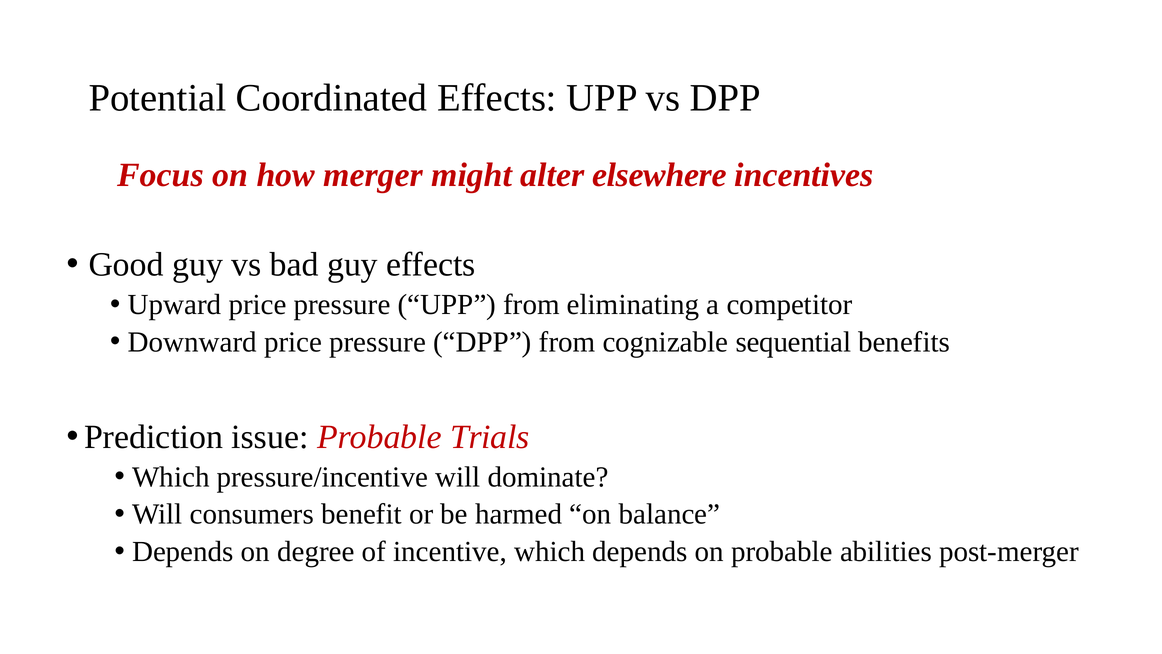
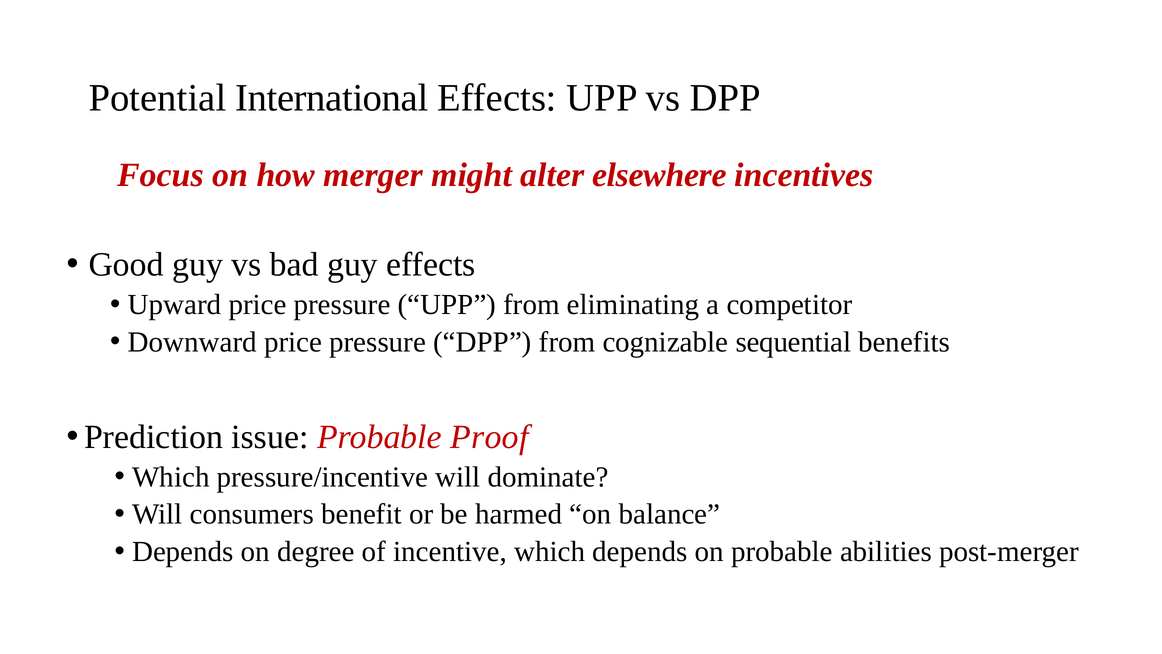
Coordinated: Coordinated -> International (332, 98)
Trials: Trials -> Proof (489, 437)
